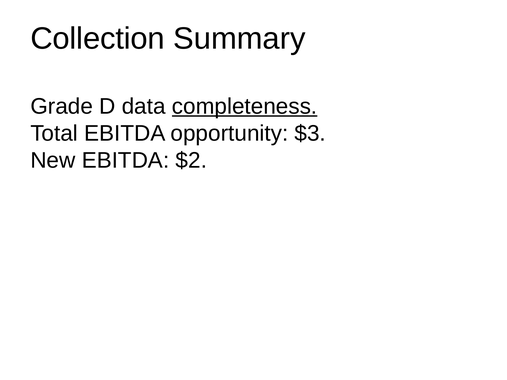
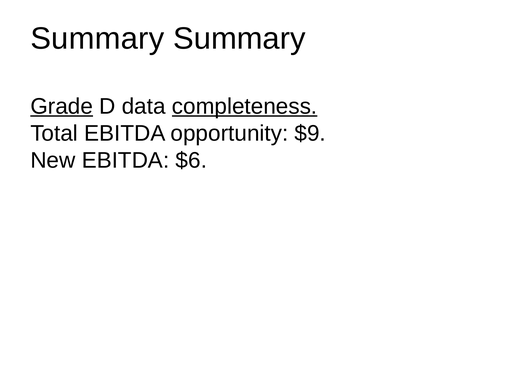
Collection: Collection -> Summary (97, 38)
Grade underline: none -> present (62, 106)
$3: $3 -> $9 (310, 133)
$2: $2 -> $6 (191, 160)
